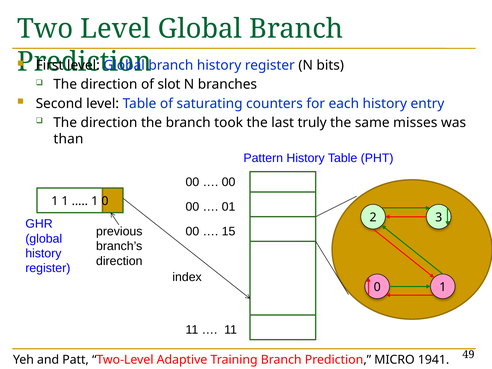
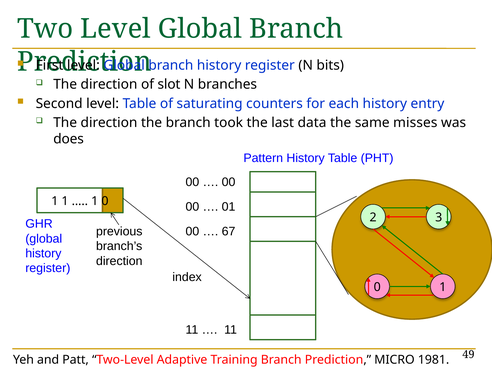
truly: truly -> data (312, 123)
than: than -> does (69, 139)
15: 15 -> 67 (229, 231)
1941: 1941 -> 1981 (434, 360)
